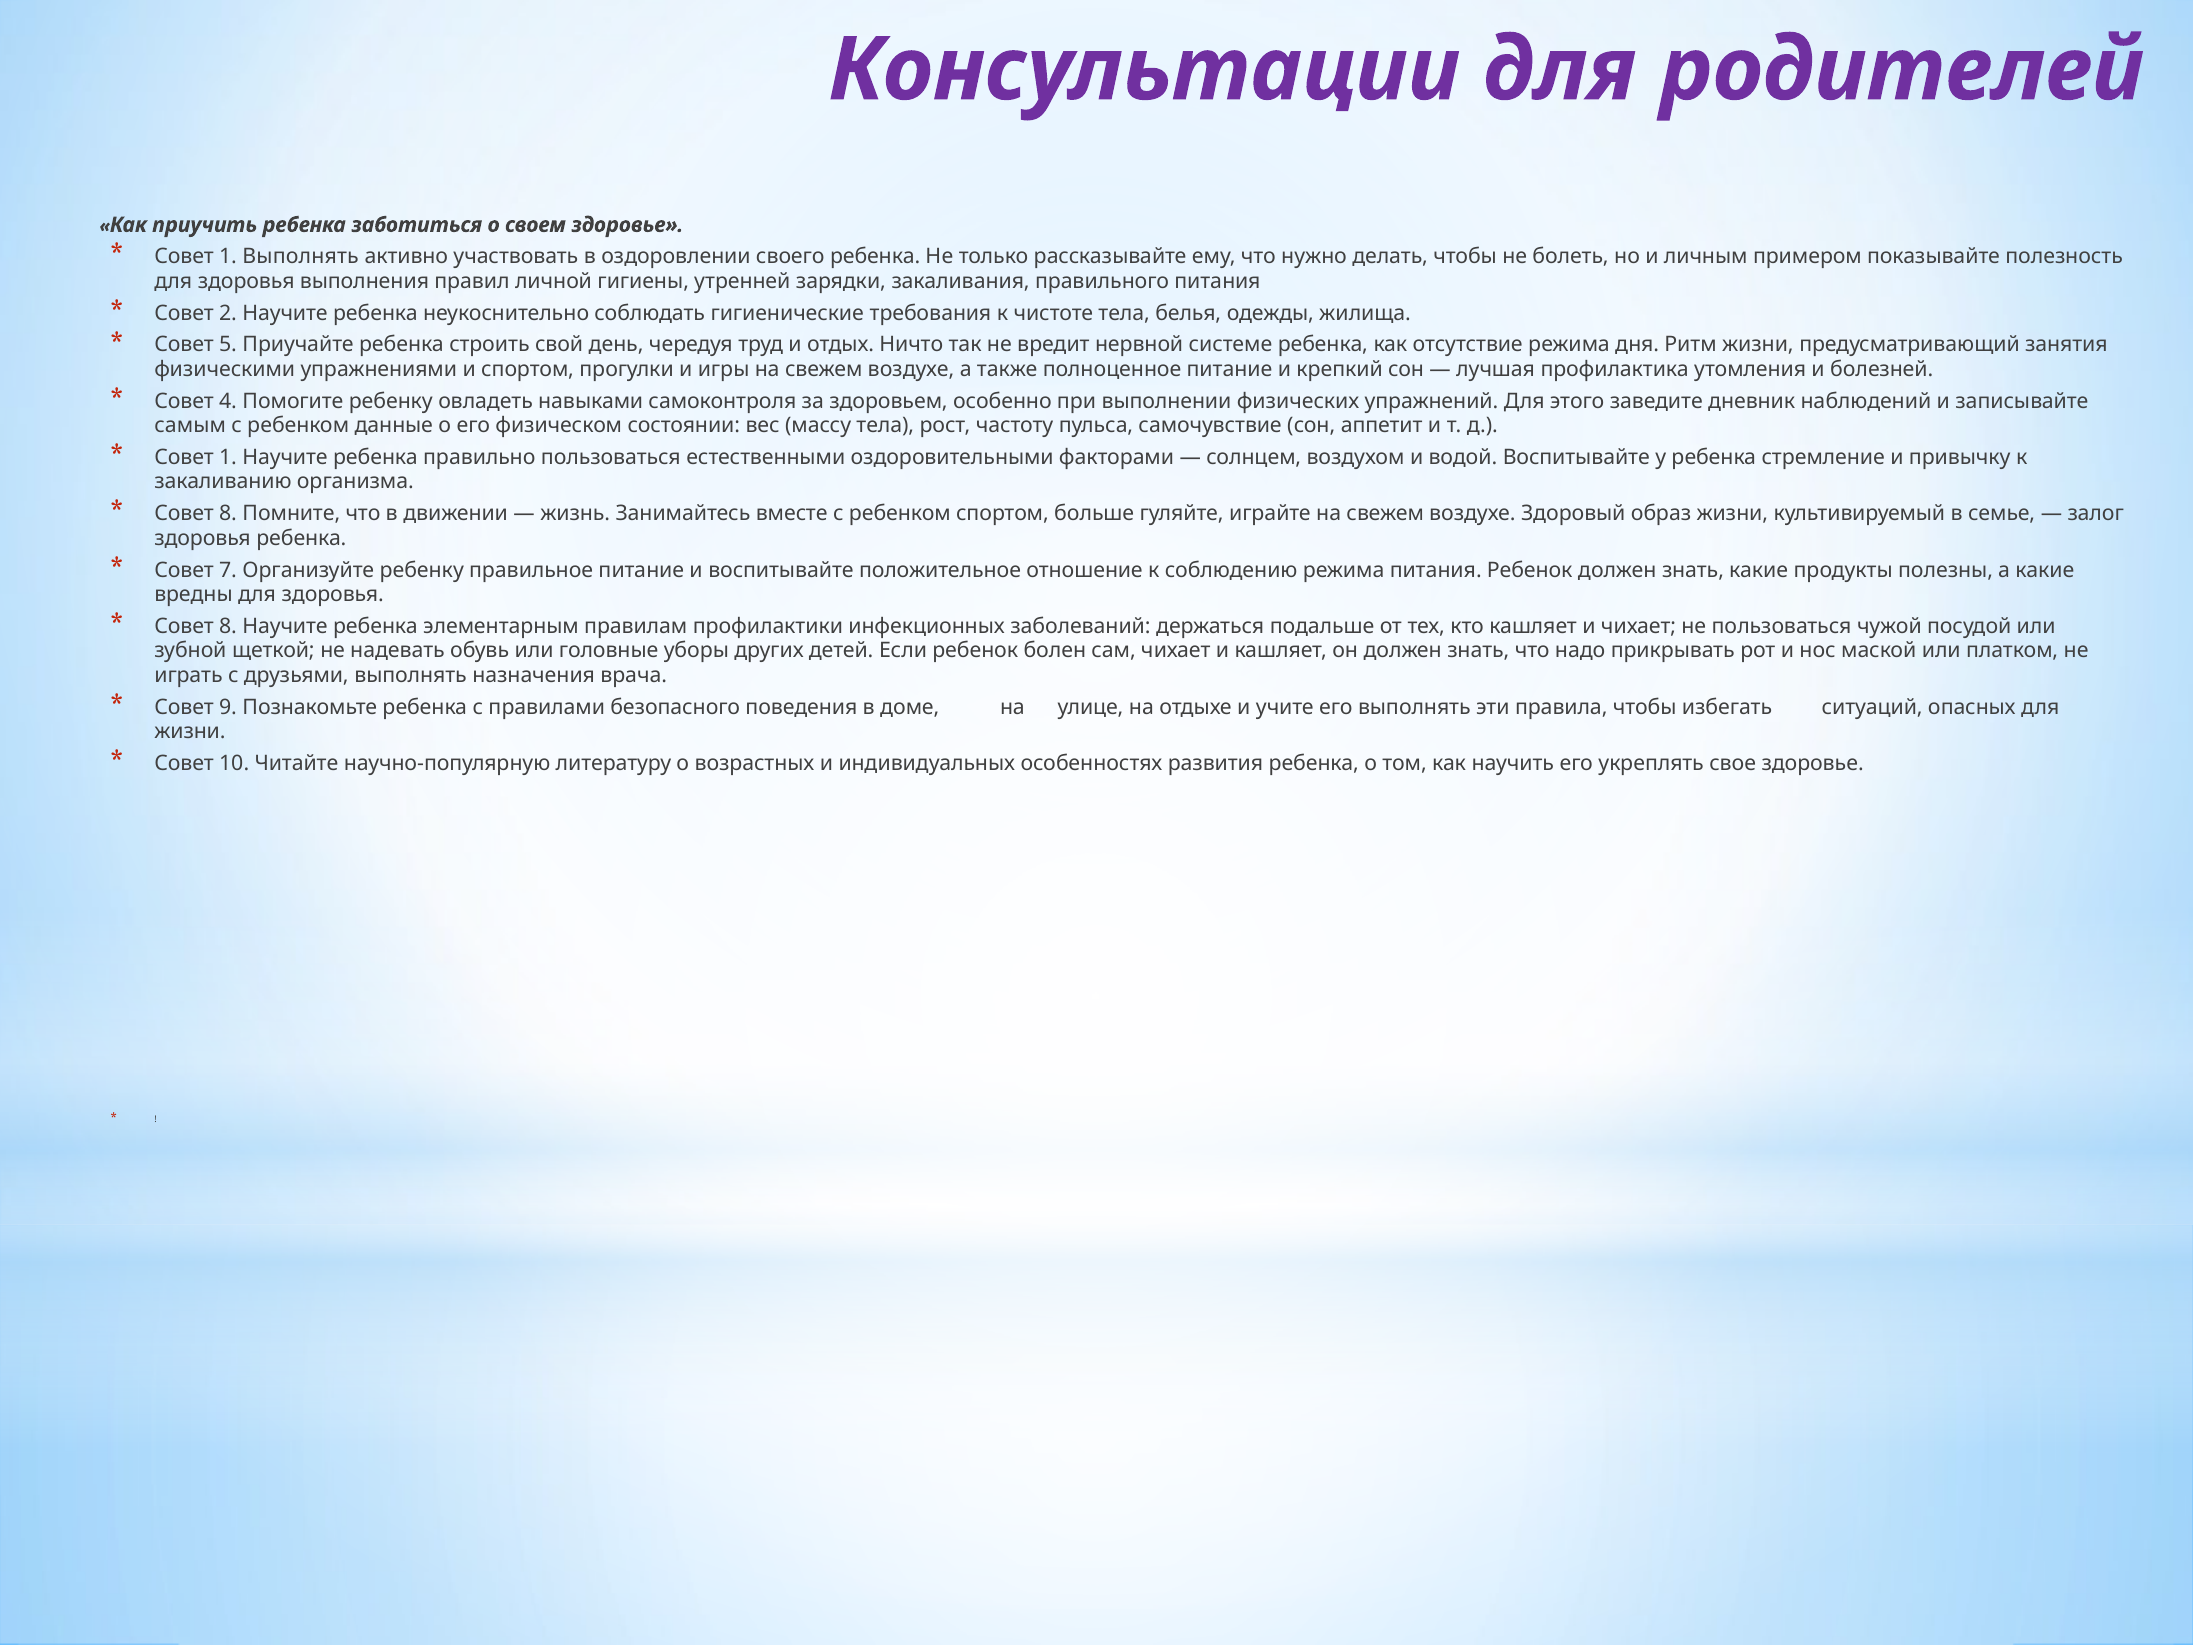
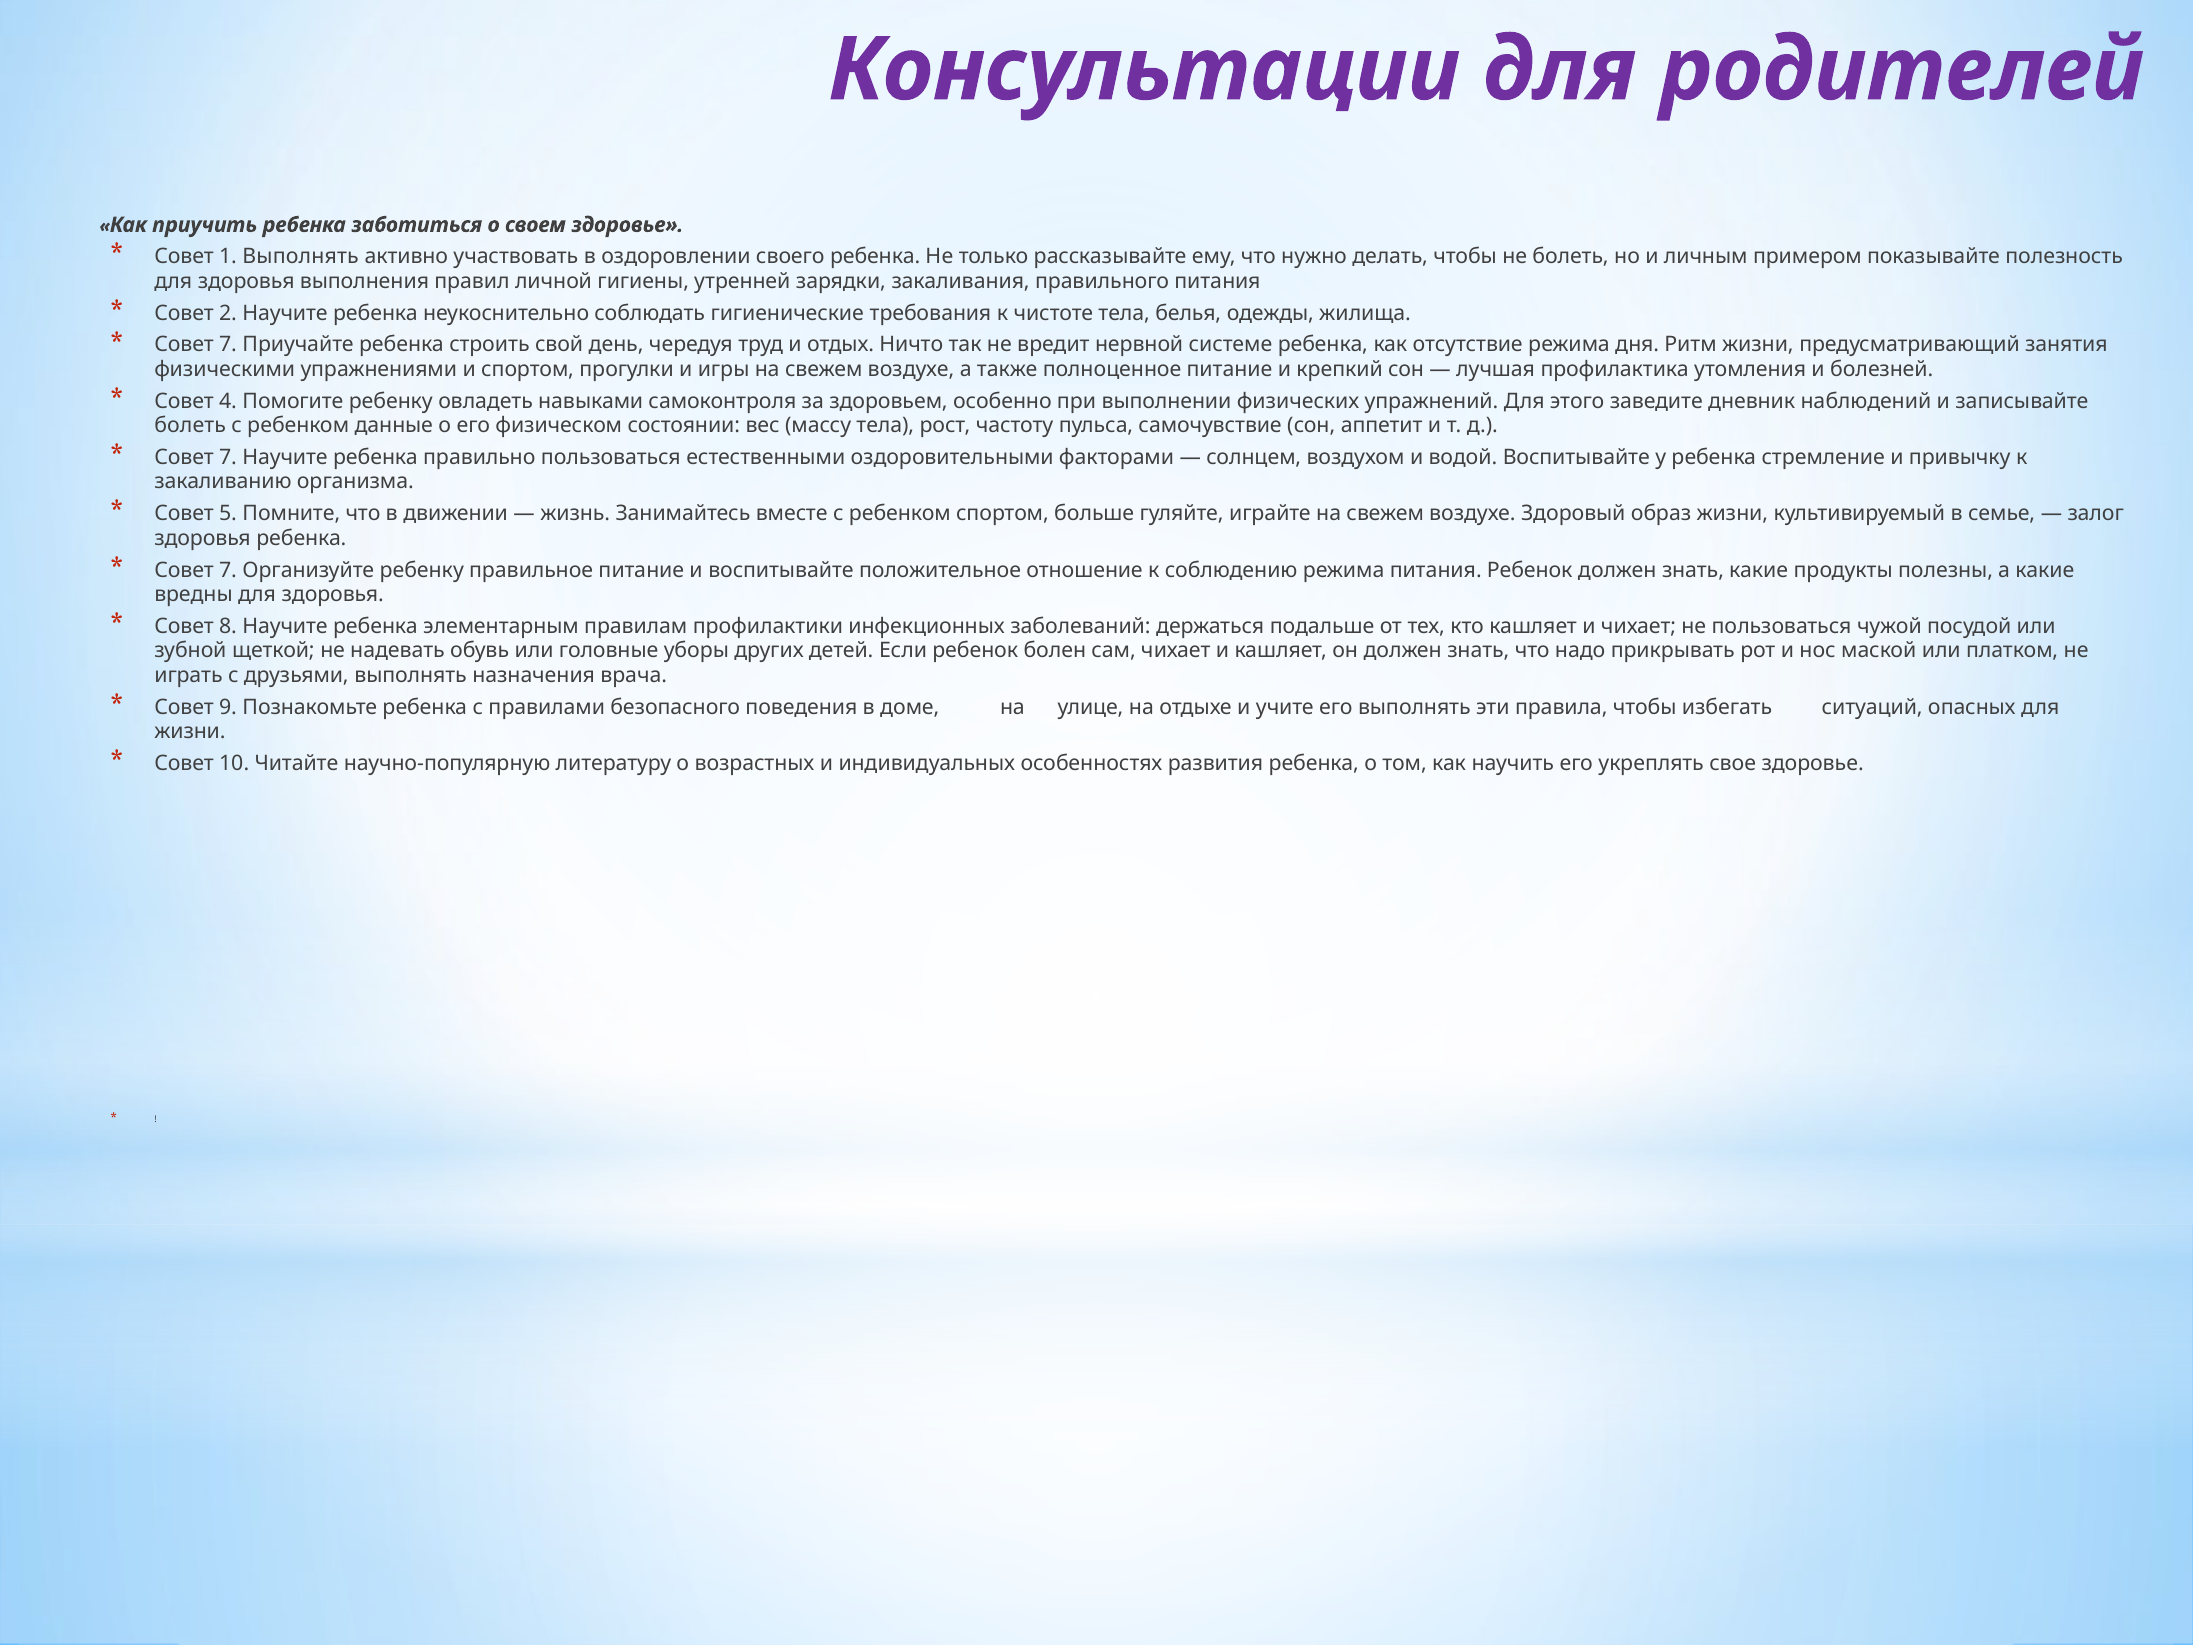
5: 5 -> 7 (228, 345)
самым: самым -> болеть (190, 426)
1: 1 -> 7 (228, 457)
8: 8 -> 5 (228, 514)
